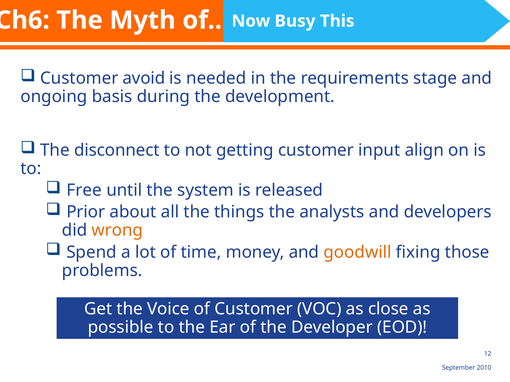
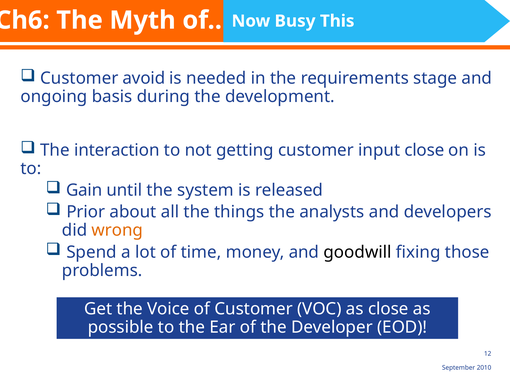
disconnect: disconnect -> interaction (117, 150)
input align: align -> close (424, 150)
Free: Free -> Gain (84, 191)
goodwill colour: orange -> black (358, 252)
